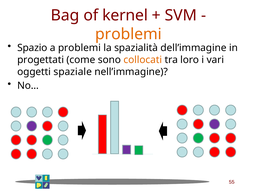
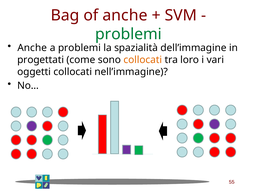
of kernel: kernel -> anche (125, 15)
problemi colour: orange -> green (128, 34)
Spazio: Spazio -> Anche (32, 48)
oggetti spaziale: spaziale -> collocati (73, 72)
